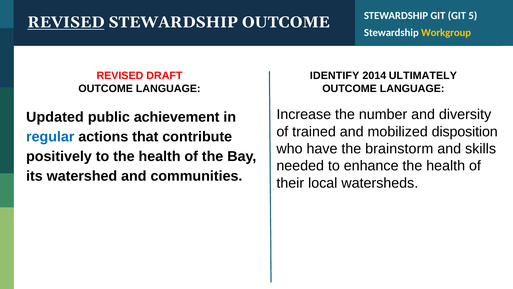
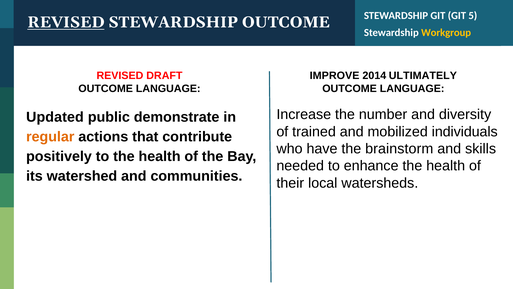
IDENTIFY: IDENTIFY -> IMPROVE (335, 76)
achievement: achievement -> demonstrate (177, 117)
disposition: disposition -> individuals (465, 131)
regular colour: blue -> orange (50, 137)
